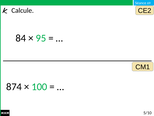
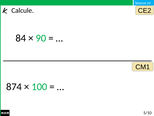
95: 95 -> 90 (41, 38)
